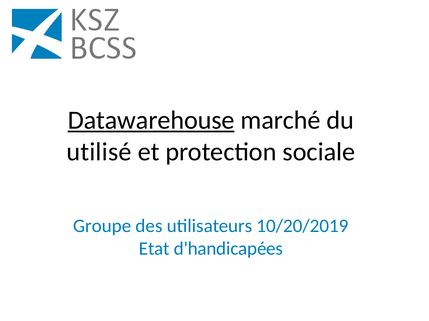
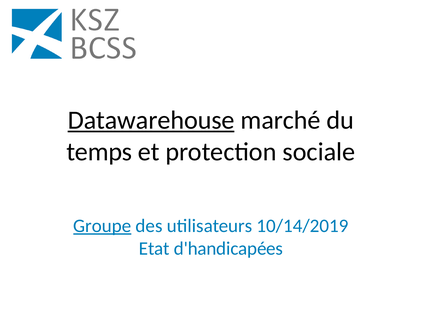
utilisé: utilisé -> temps (99, 152)
Groupe underline: none -> present (102, 226)
10/20/2019: 10/20/2019 -> 10/14/2019 (302, 226)
